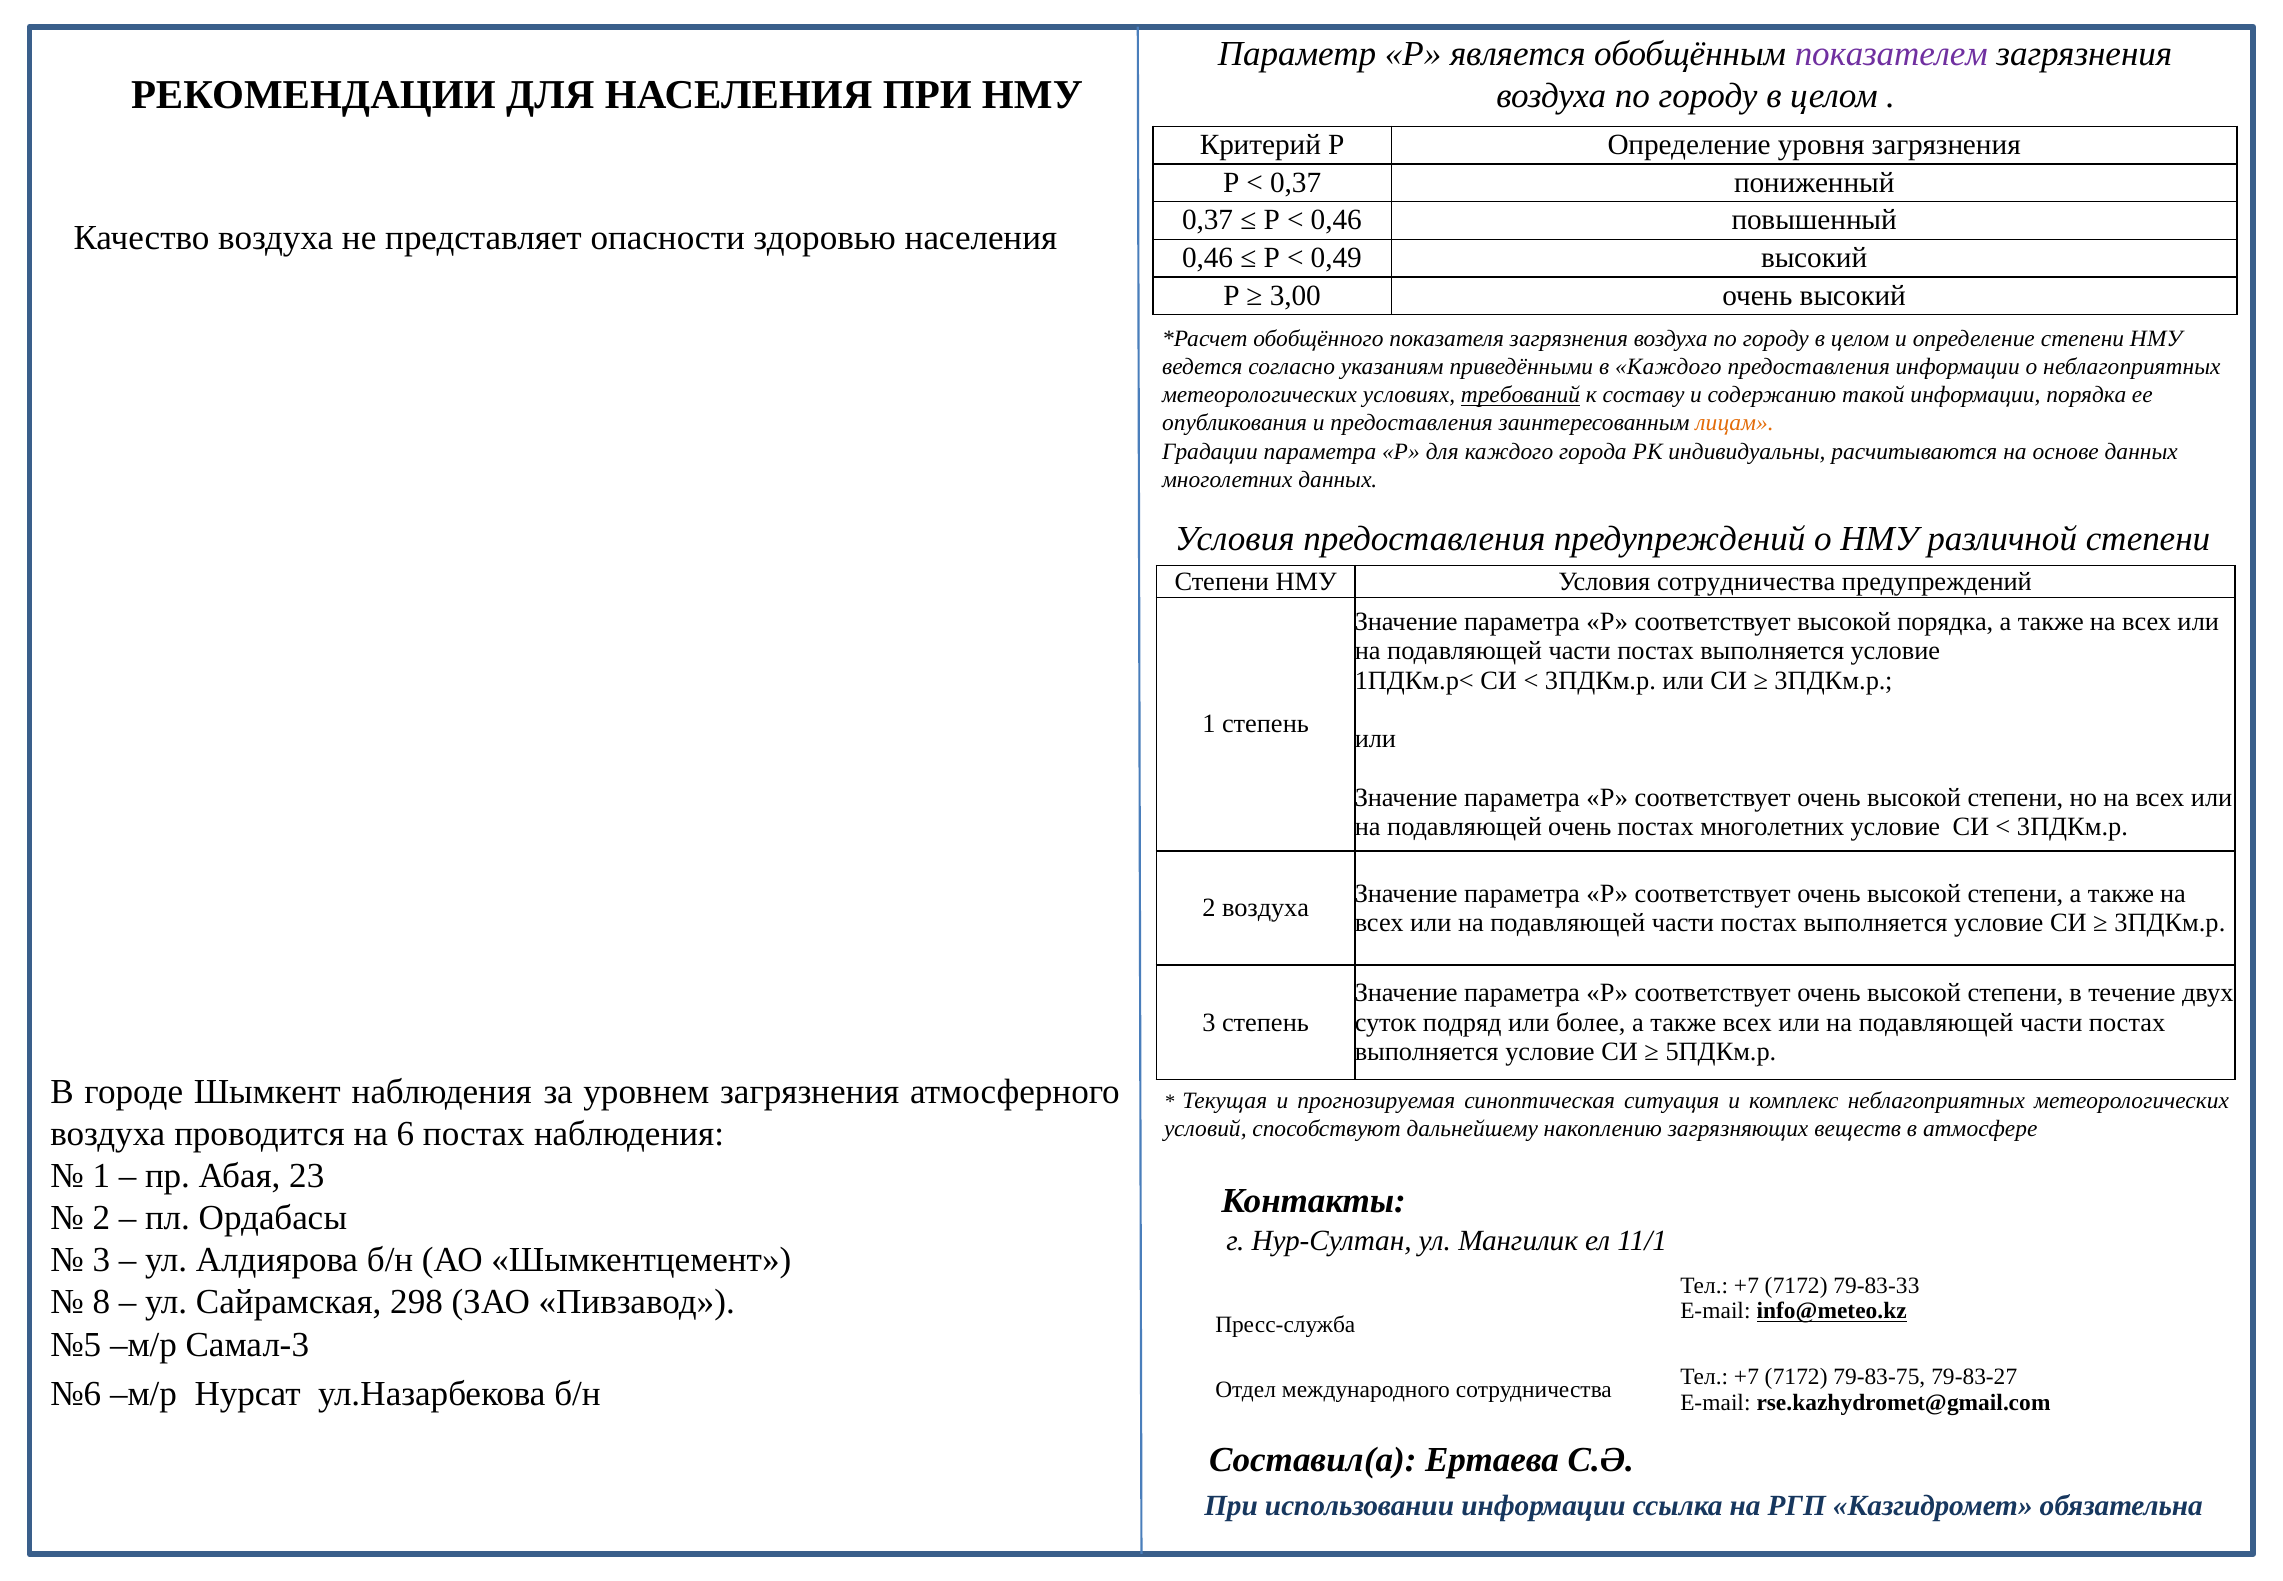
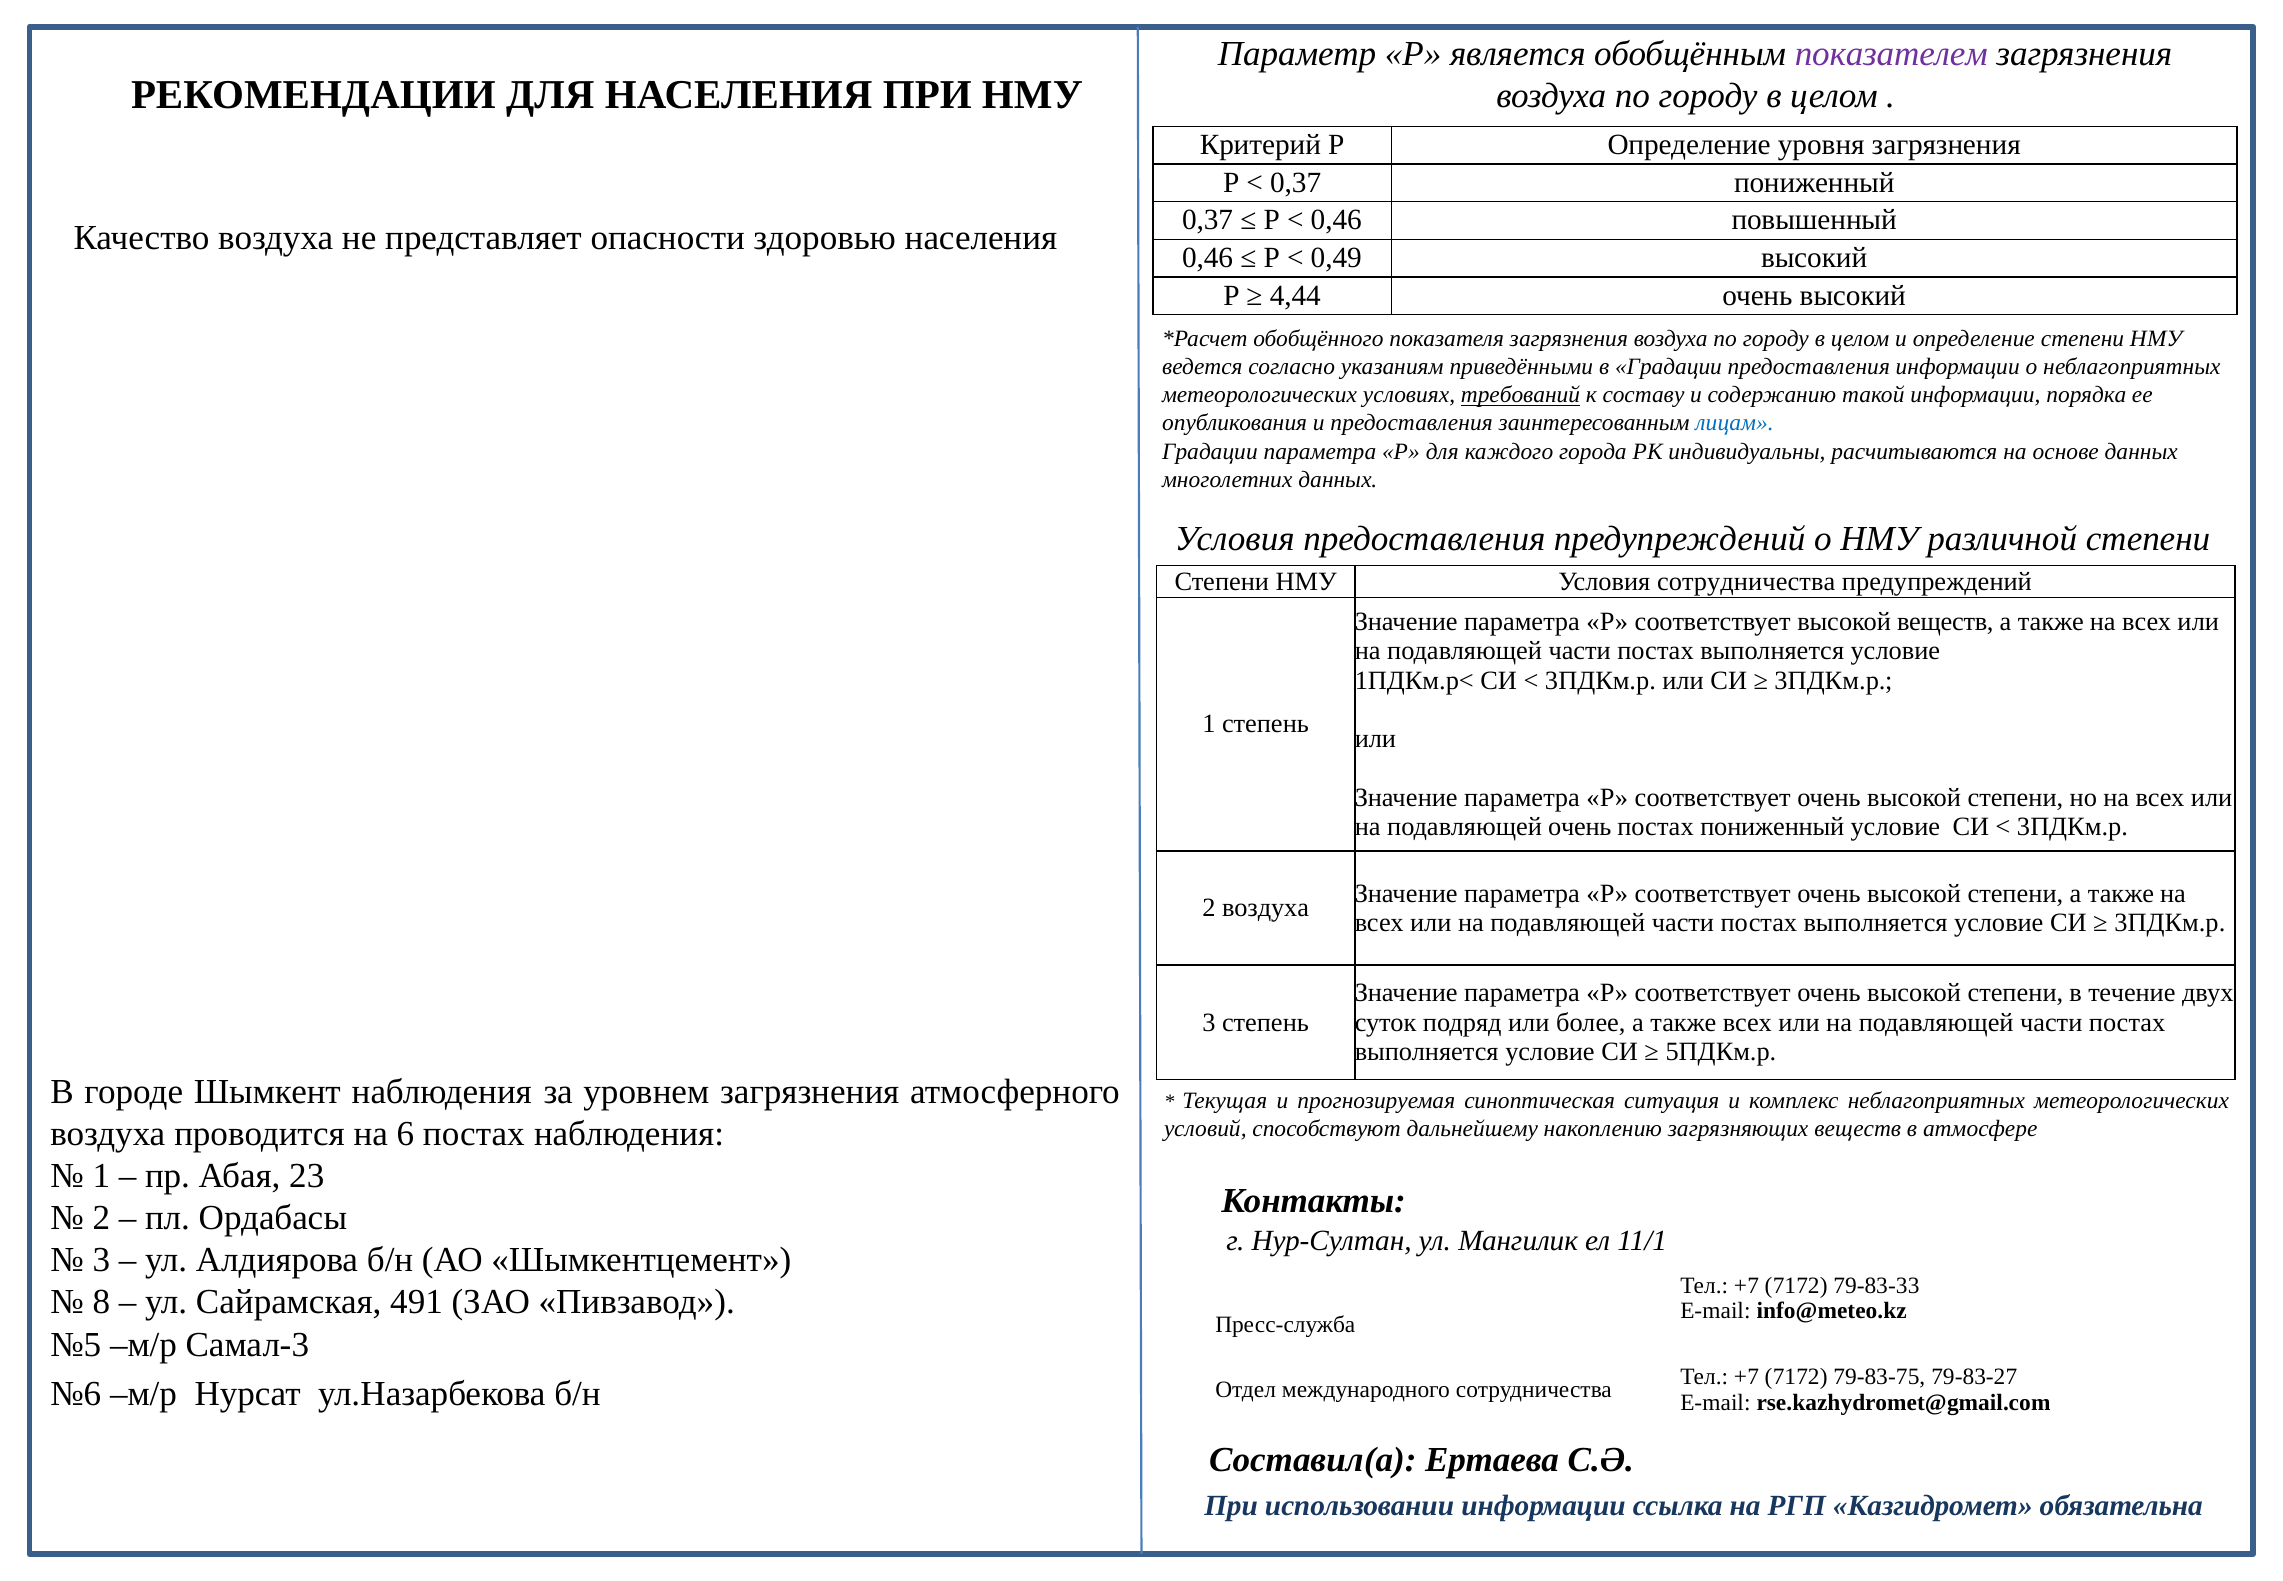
3,00: 3,00 -> 4,44 (1295, 296)
в Каждого: Каждого -> Градации (1668, 367)
лицам colour: orange -> blue (1735, 423)
высокой порядка: порядка -> веществ (1945, 622)
постах многолетних: многолетних -> пониженный (1772, 826)
298: 298 -> 491 (417, 1302)
info@meteo.kz underline: present -> none (1832, 1311)
